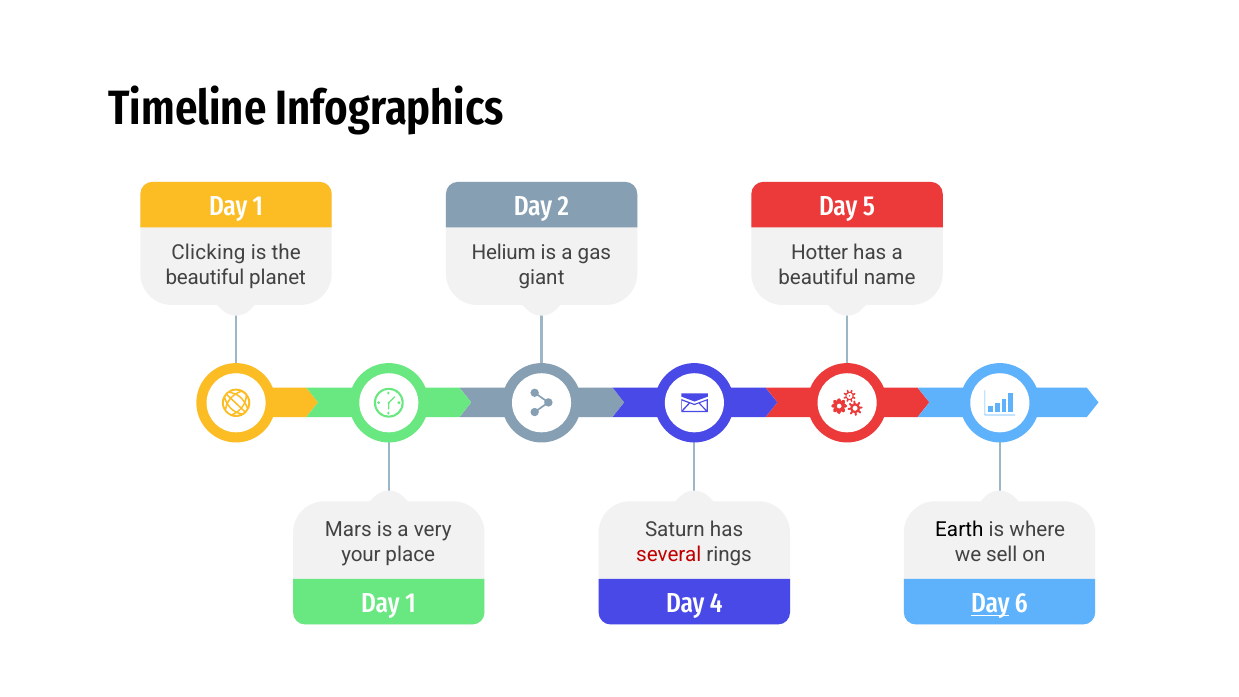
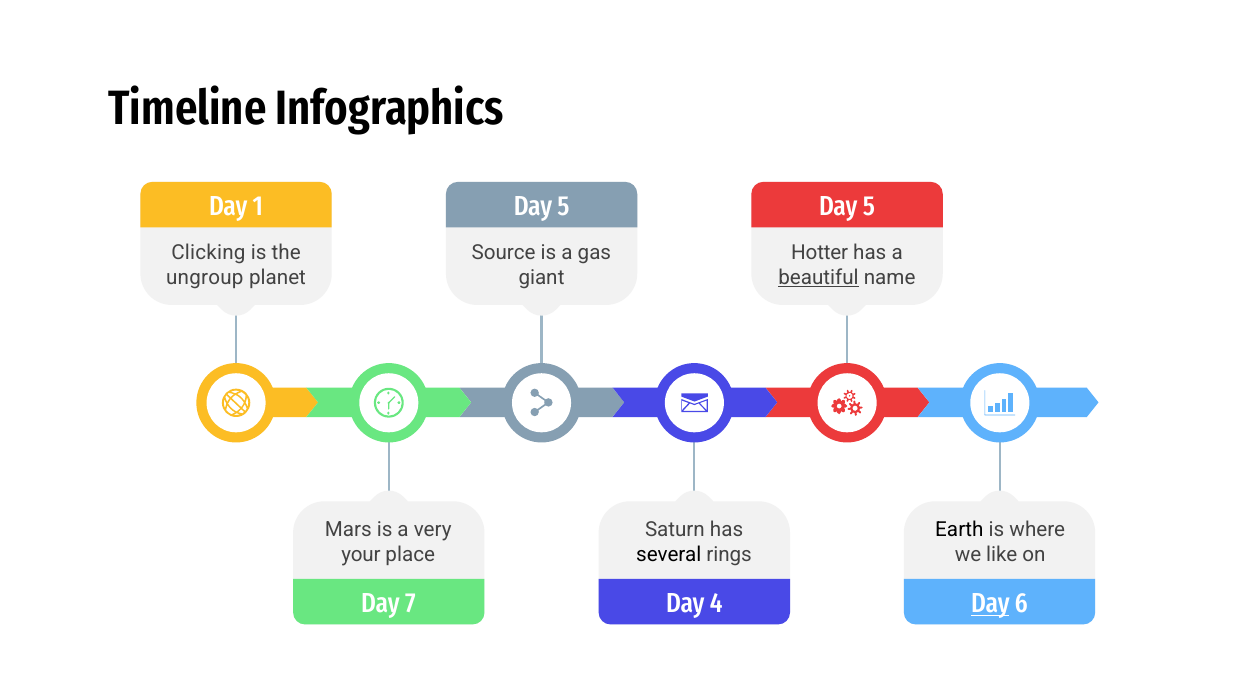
2: 2 -> 5 (563, 207)
Helium: Helium -> Source (504, 253)
beautiful: beautiful -> ungroup (205, 277)
beautiful underline: none -> present (819, 277)
several colour: red -> black (669, 555)
sell: sell -> like (1002, 555)
1: 1 -> 7 (410, 604)
